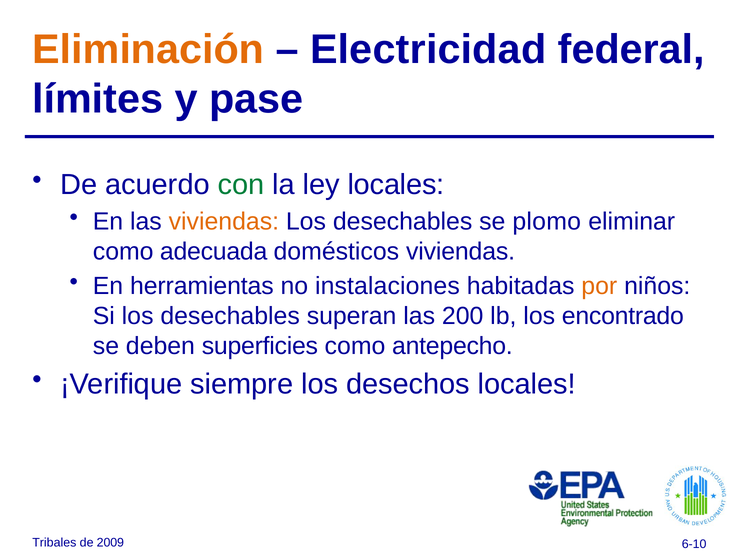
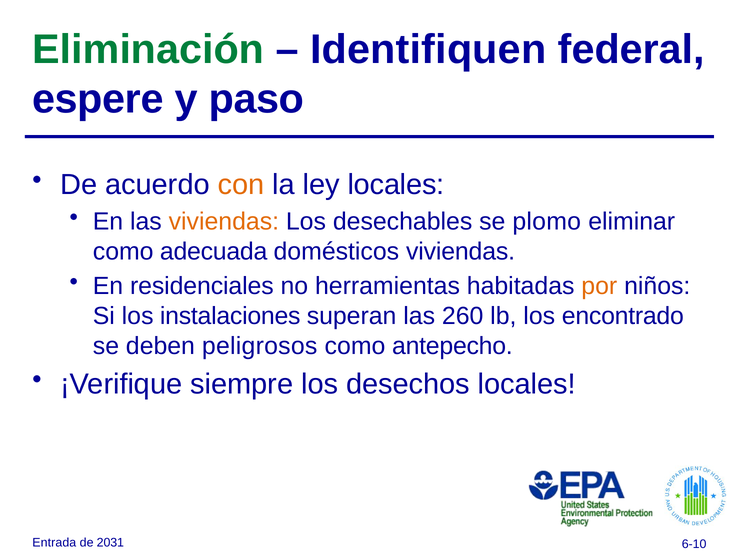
Eliminación colour: orange -> green (148, 49)
Electricidad: Electricidad -> Identifiquen (428, 49)
límites: límites -> espere (98, 99)
pase: pase -> paso (256, 99)
con colour: green -> orange (241, 185)
herramientas: herramientas -> residenciales (202, 286)
instalaciones: instalaciones -> herramientas (387, 286)
Si los desechables: desechables -> instalaciones (230, 316)
200: 200 -> 260 (463, 316)
superficies: superficies -> peligrosos (260, 346)
Tribales: Tribales -> Entrada (54, 542)
2009: 2009 -> 2031 (110, 542)
